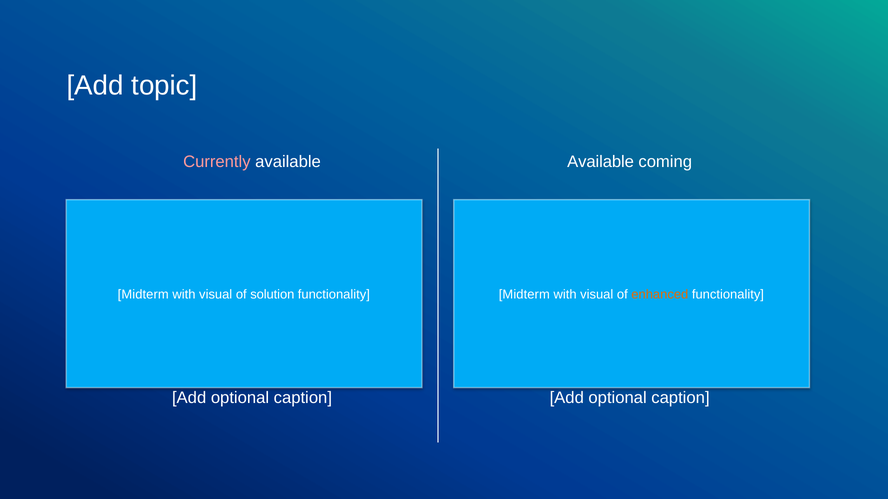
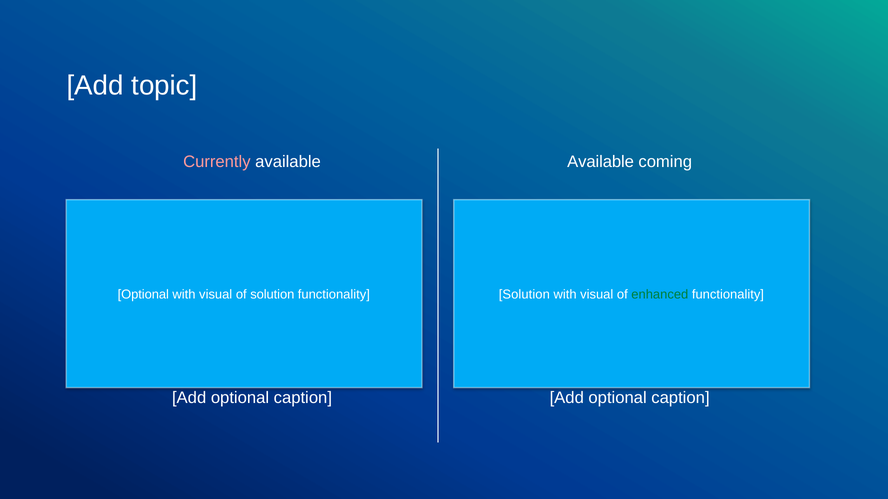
Midterm: Midterm -> Optional (143, 295)
functionality Midterm: Midterm -> Solution (524, 295)
enhanced colour: orange -> green (660, 295)
